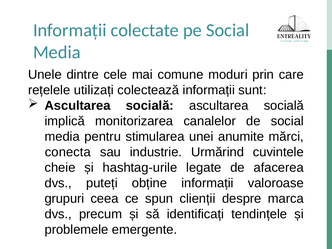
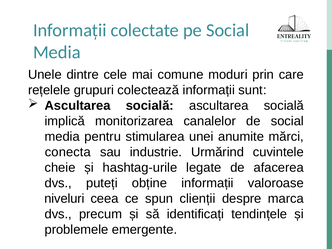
utilizați: utilizați -> grupuri (94, 90)
grupuri: grupuri -> niveluri (64, 199)
